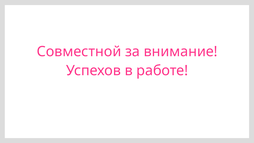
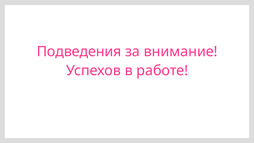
Совместной: Совместной -> Подведения (79, 51)
